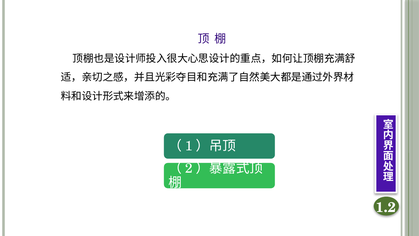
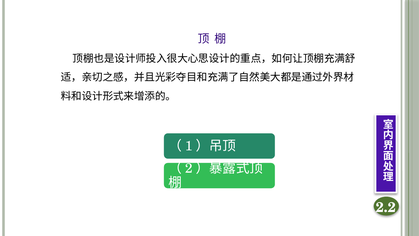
1.2: 1.2 -> 2.2 (386, 207)
